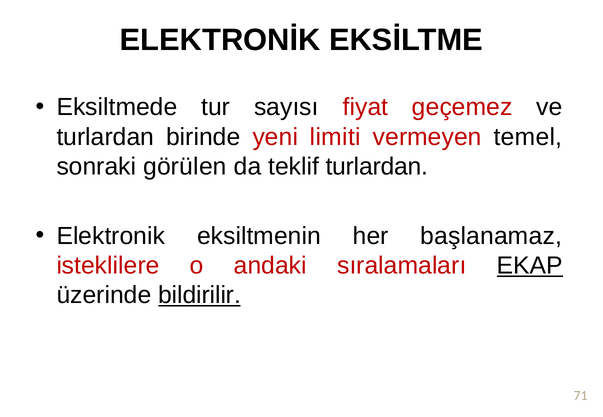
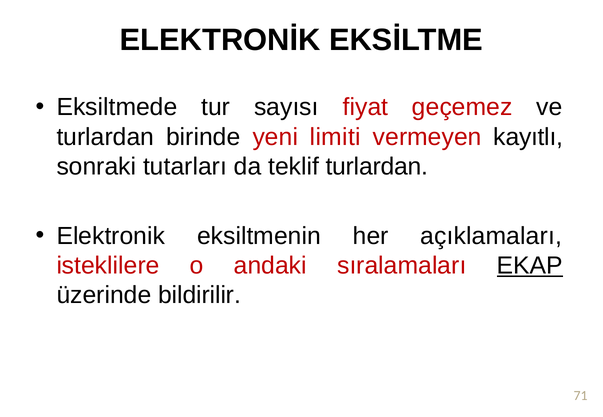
temel: temel -> kayıtlı (528, 137)
görülen: görülen -> tutarları (185, 167)
başlanamaz: başlanamaz -> açıklamaları (491, 236)
bildirilir underline: present -> none (200, 296)
